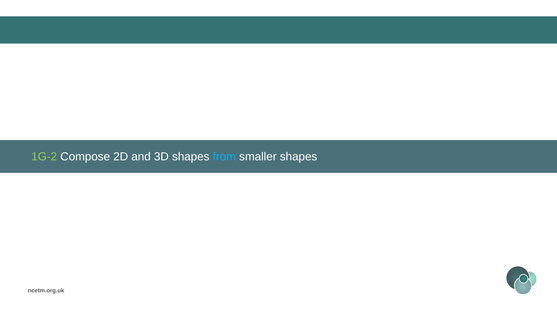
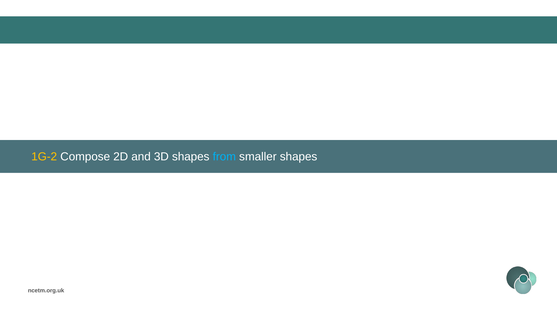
1G-2 colour: light green -> yellow (44, 157)
